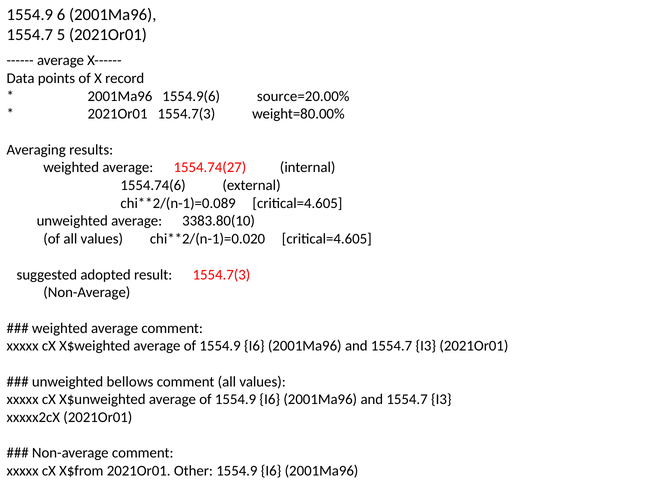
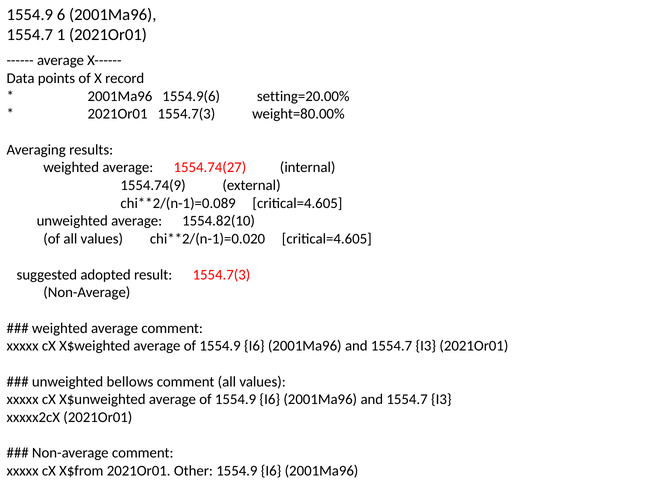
5: 5 -> 1 (61, 35)
source=20.00%: source=20.00% -> setting=20.00% (303, 96)
1554.74(6: 1554.74(6 -> 1554.74(9 (153, 185)
3383.80(10: 3383.80(10 -> 1554.82(10 (219, 221)
